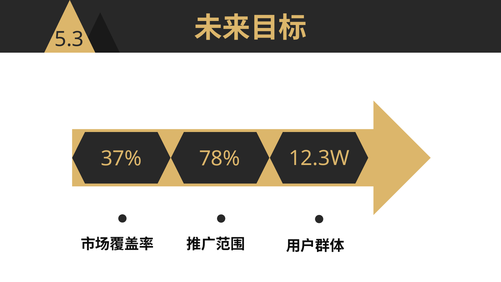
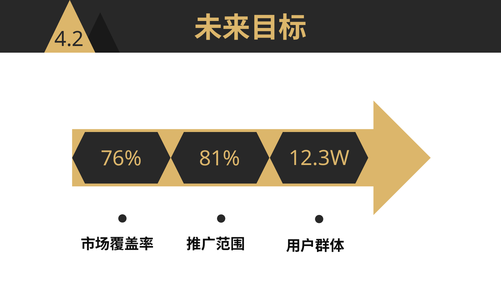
5.3: 5.3 -> 4.2 (69, 39)
37%: 37% -> 76% (121, 158)
78%: 78% -> 81% (220, 158)
